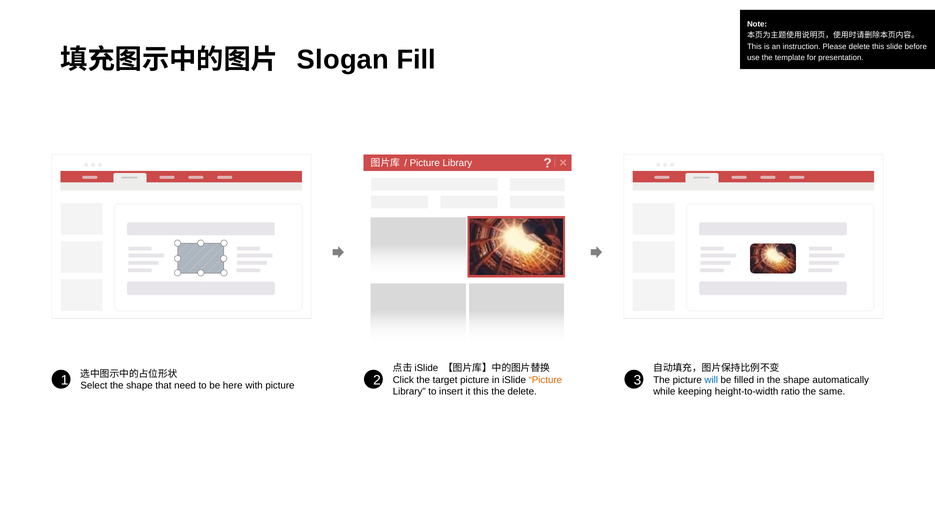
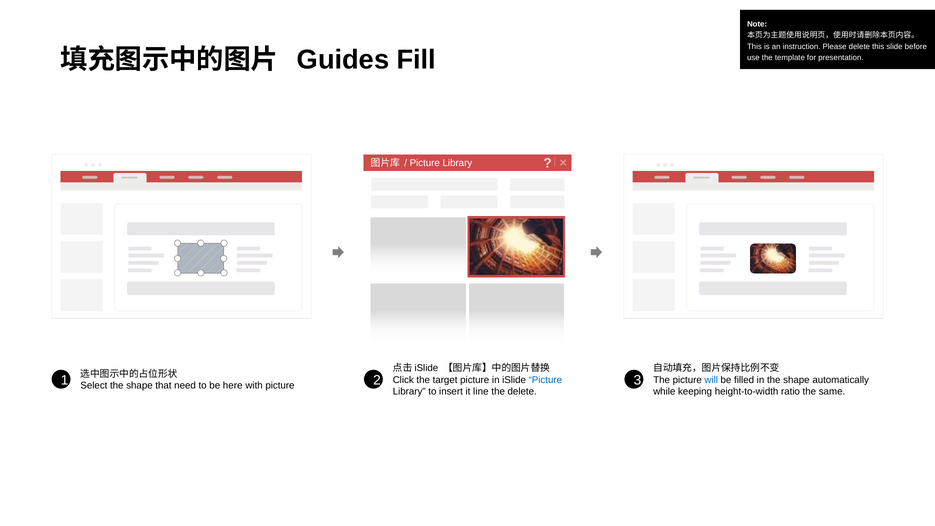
Slogan: Slogan -> Guides (343, 60)
Picture colour: orange -> blue (545, 380)
it this: this -> line (481, 392)
